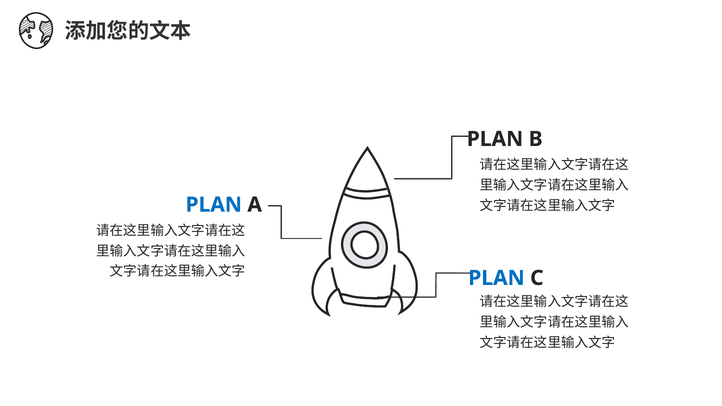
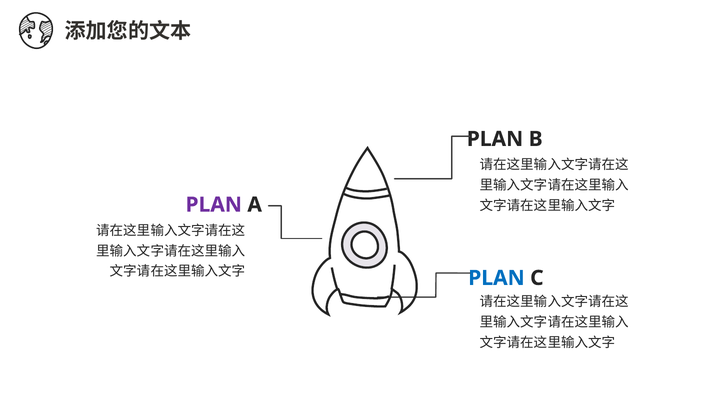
PLAN colour: blue -> purple (214, 205)
